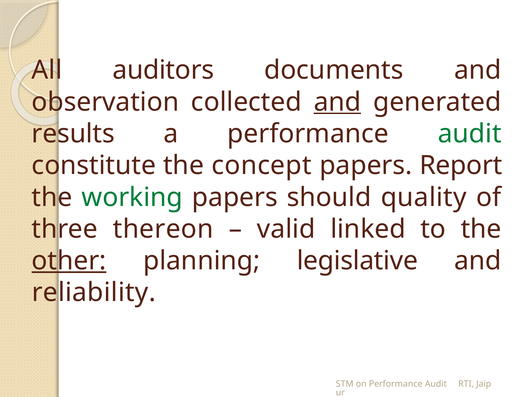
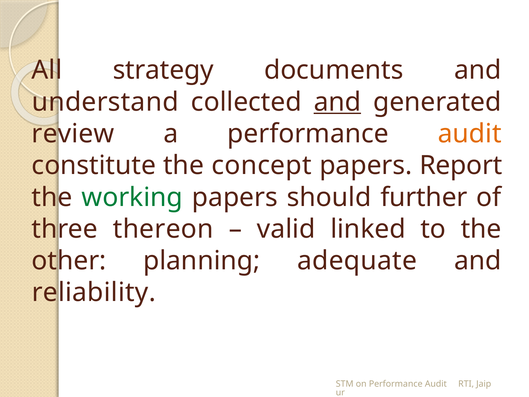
auditors: auditors -> strategy (163, 70)
observation: observation -> understand (105, 102)
results: results -> review (73, 134)
audit colour: green -> orange (470, 134)
quality: quality -> further (424, 197)
other underline: present -> none (69, 261)
legislative: legislative -> adequate (357, 261)
